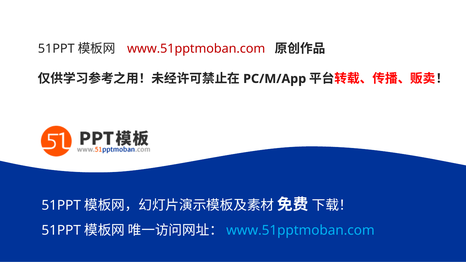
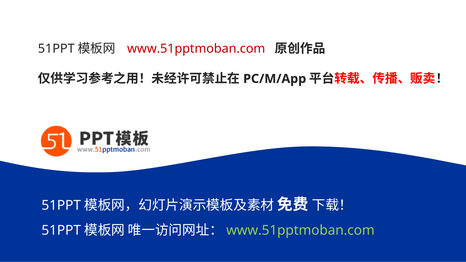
www.51pptmoban.com colour: light blue -> light green (300, 230)
